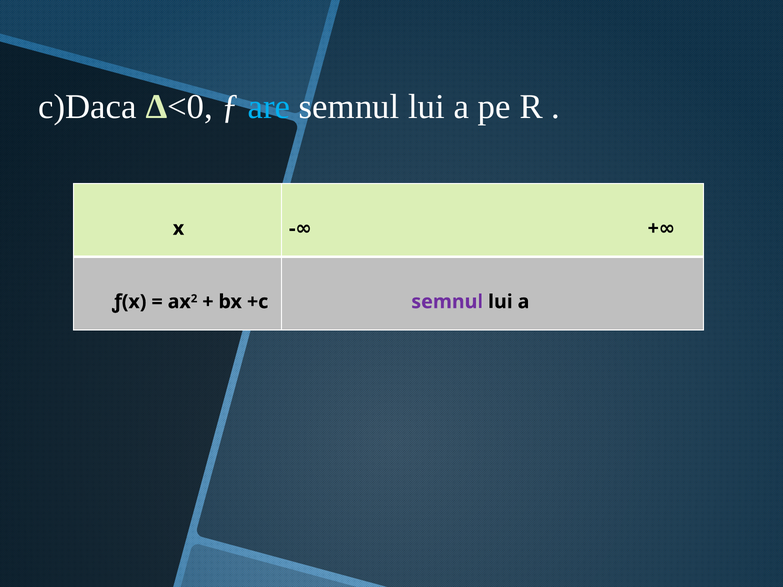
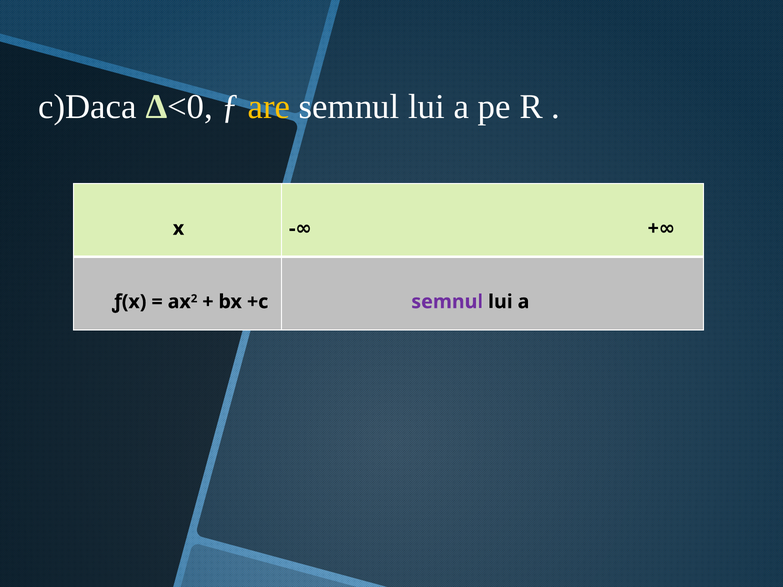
are colour: light blue -> yellow (269, 107)
